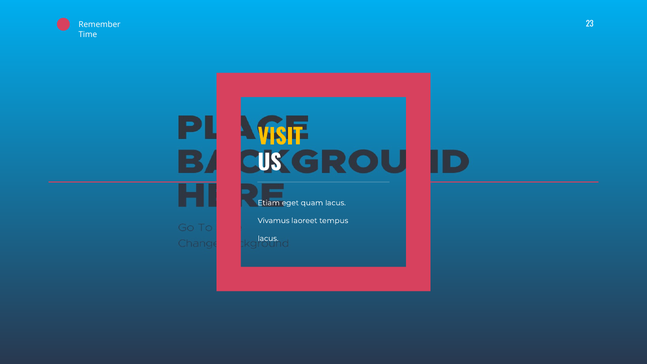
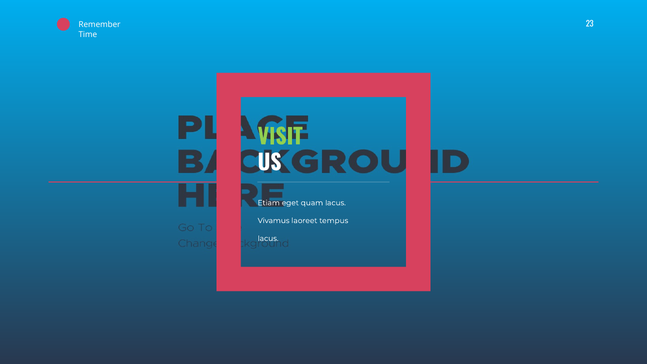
VISIT colour: yellow -> light green (280, 137)
